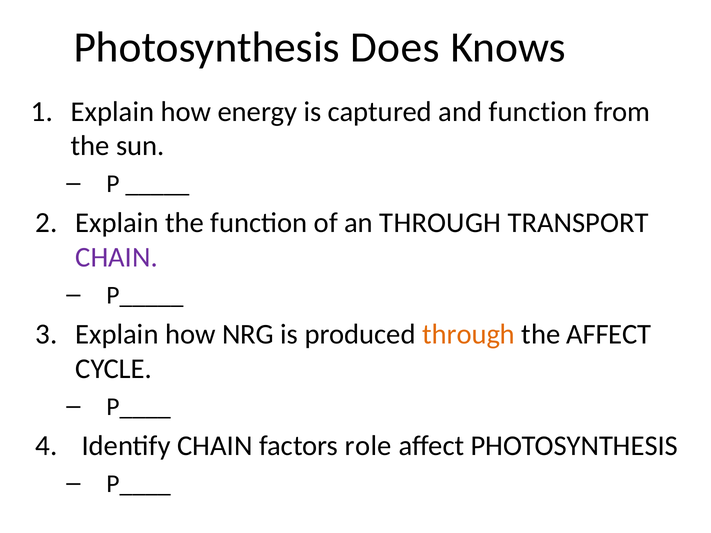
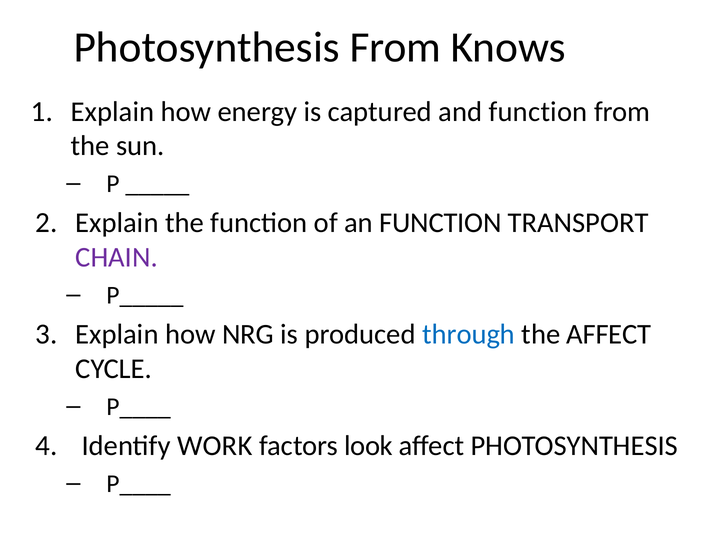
Photosynthesis Does: Does -> From (395, 47)
an THROUGH: THROUGH -> FUNCTION (441, 223)
through colour: orange -> blue (469, 334)
Identify CHAIN: CHAIN -> WORK (215, 446)
role: role -> look (369, 446)
